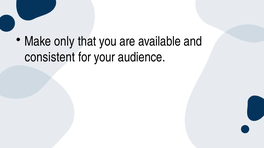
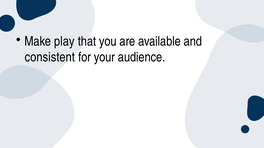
only: only -> play (64, 41)
